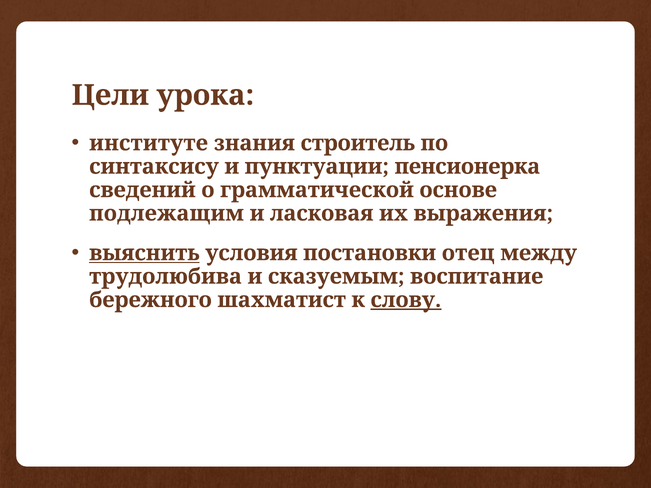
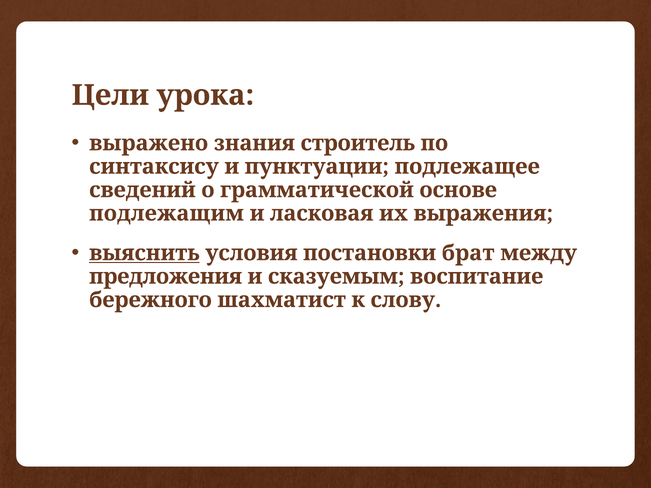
институте: институте -> выражено (149, 143)
пенсионерка: пенсионерка -> подлежащее (467, 167)
отец: отец -> брат (468, 253)
трудолюбива: трудолюбива -> предложения (166, 277)
слову underline: present -> none (406, 300)
